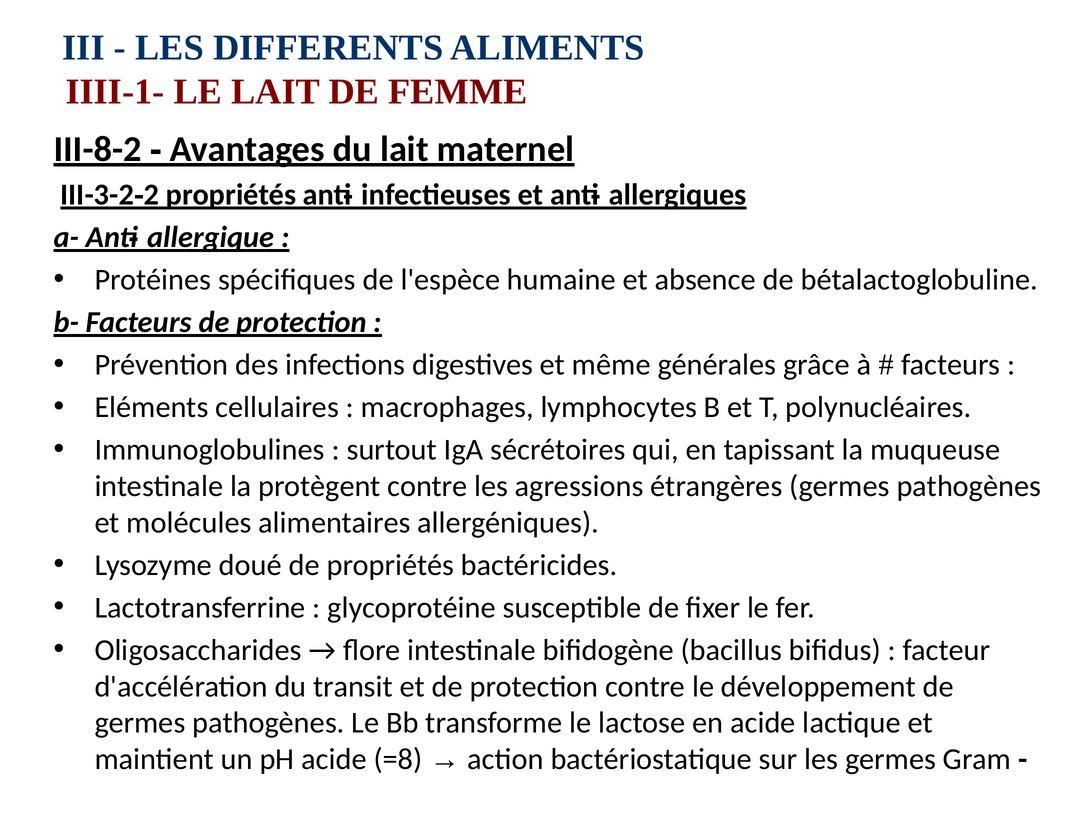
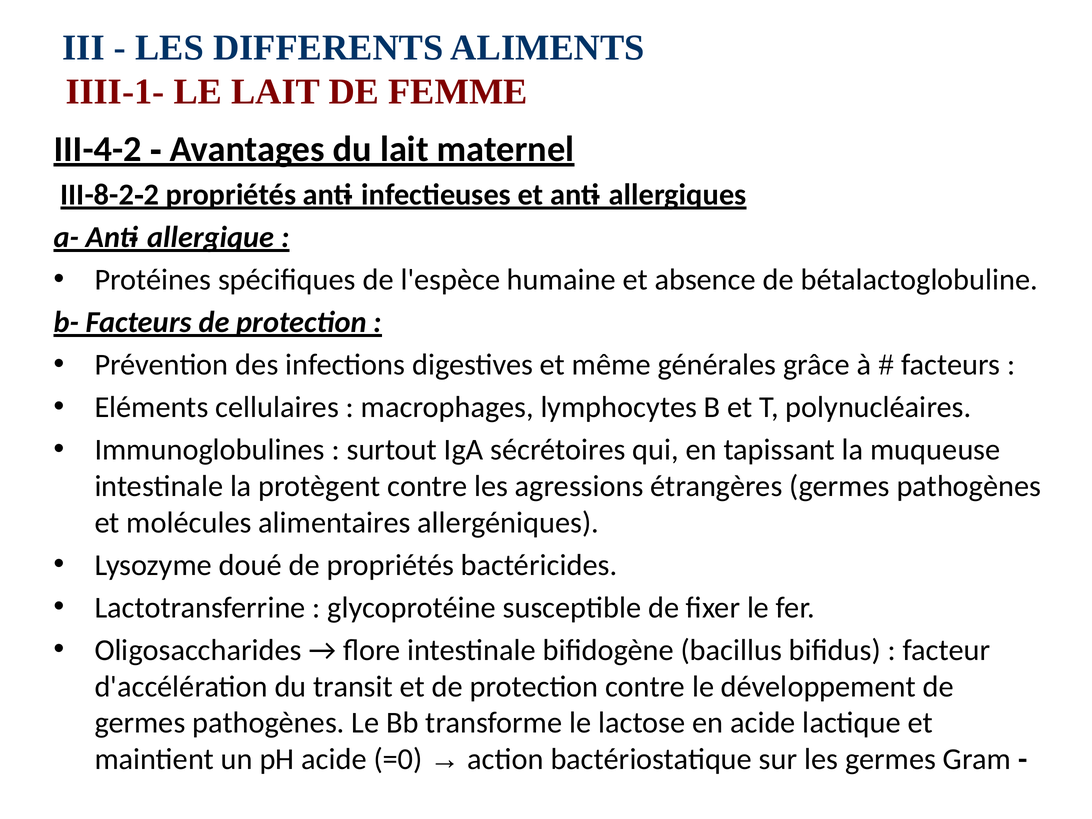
III-8-2: III-8-2 -> III-4-2 (98, 149)
III-3-2: III-3-2 -> III-8-2 (97, 195)
=8: =8 -> =0 (398, 759)
